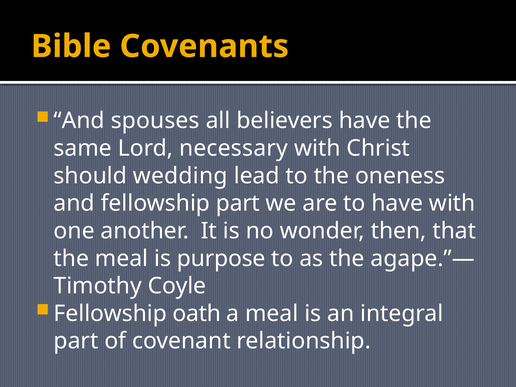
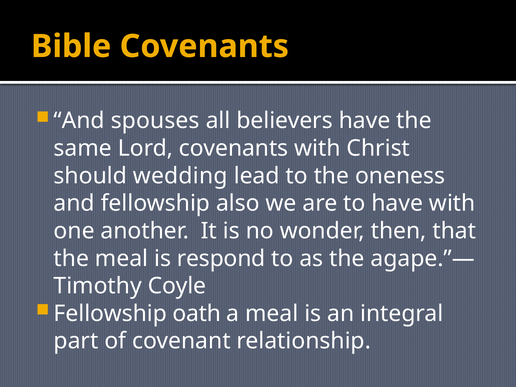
Lord necessary: necessary -> covenants (234, 148)
fellowship part: part -> also (238, 203)
purpose: purpose -> respond (221, 258)
